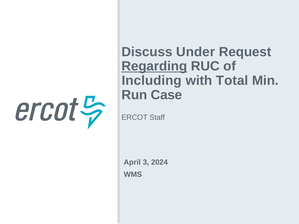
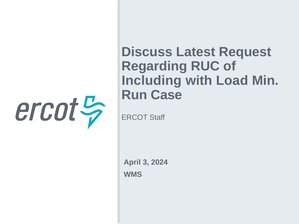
Under: Under -> Latest (196, 52)
Regarding underline: present -> none (154, 66)
Total: Total -> Load (232, 81)
